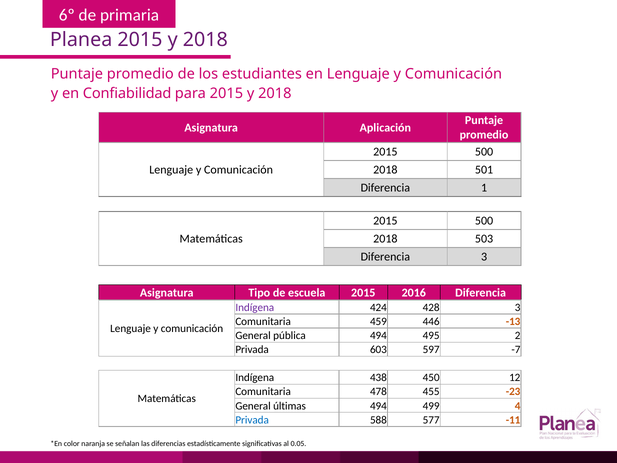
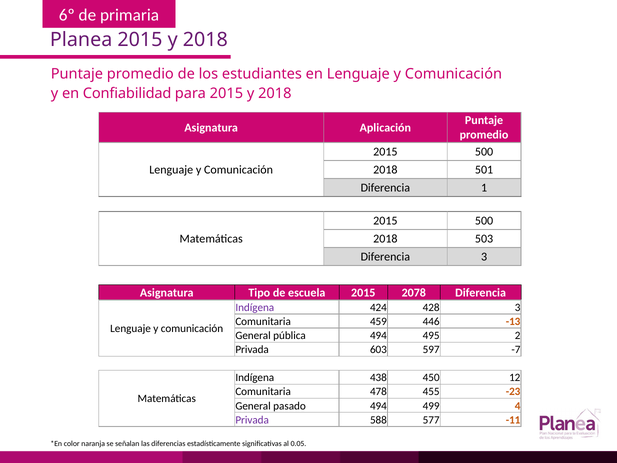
2016: 2016 -> 2078 (414, 293)
últimas: últimas -> pasado (290, 406)
Privada colour: blue -> purple (252, 420)
